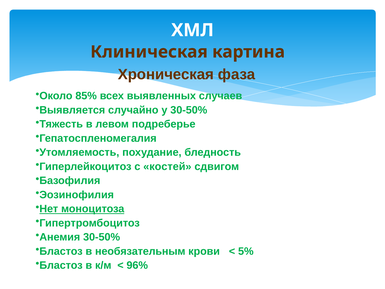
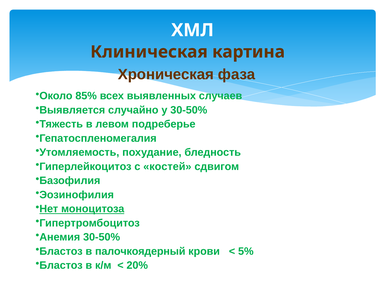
необязательным: необязательным -> палочкоядерный (140, 251)
96%: 96% -> 20% (137, 265)
